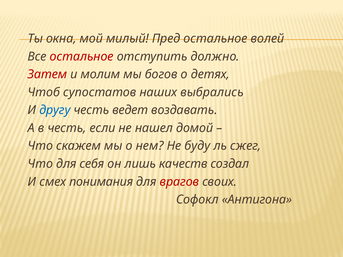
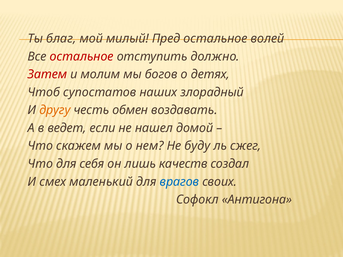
окна: окна -> благ (61, 39)
выбрались: выбрались -> злорадный (212, 92)
другу colour: blue -> orange (55, 110)
ведет: ведет -> обмен (130, 110)
в честь: честь -> ведет (67, 128)
понимания: понимания -> маленький (101, 182)
врагов colour: red -> blue (179, 182)
